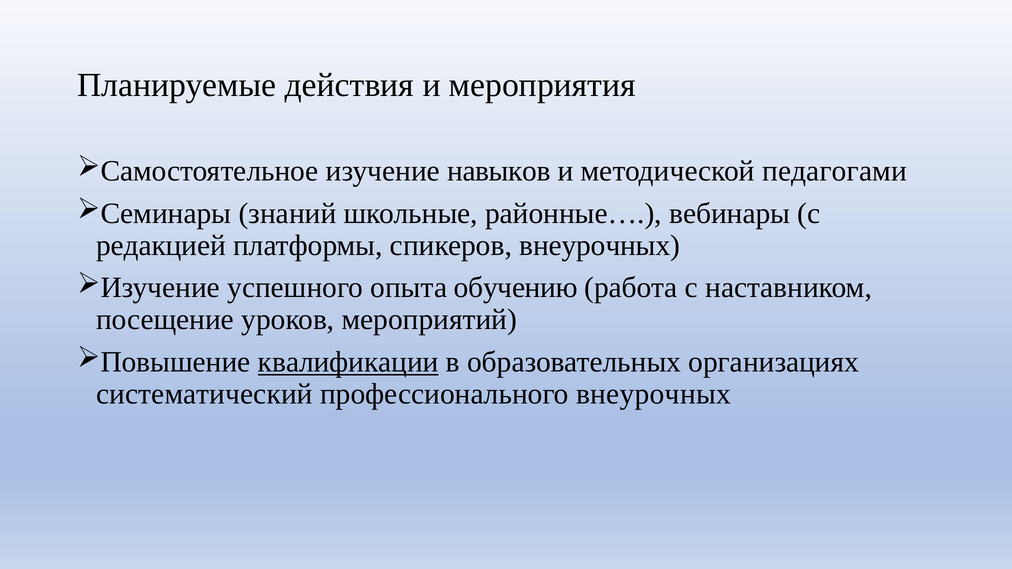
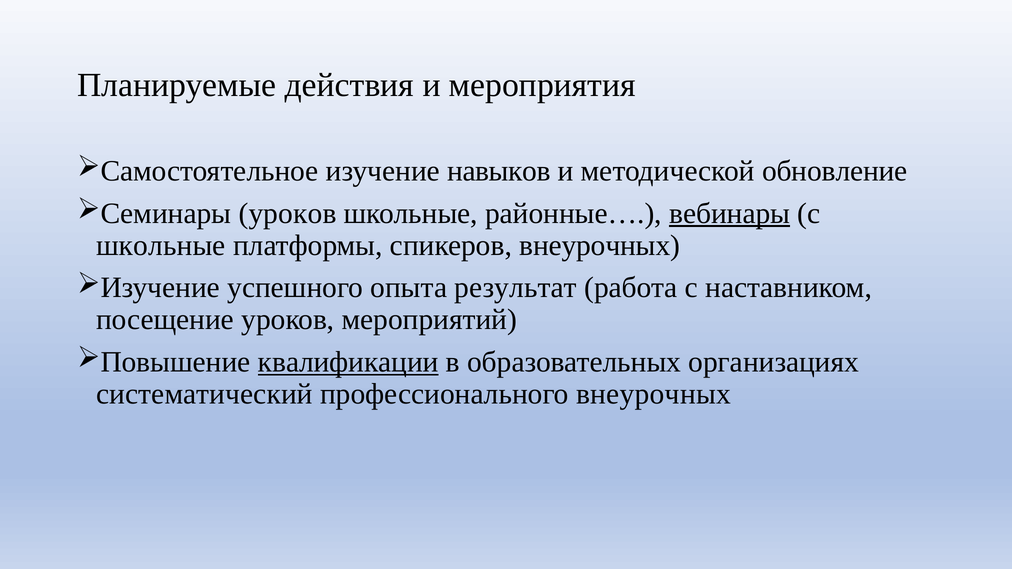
педагогами: педагогами -> обновление (835, 171)
знаний: знаний -> уроков (288, 214)
вебинары underline: none -> present (730, 214)
редакцией: редакцией -> школьные (161, 245)
обучению: обучению -> результат (516, 288)
